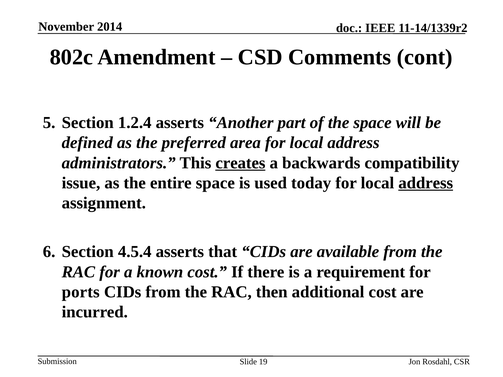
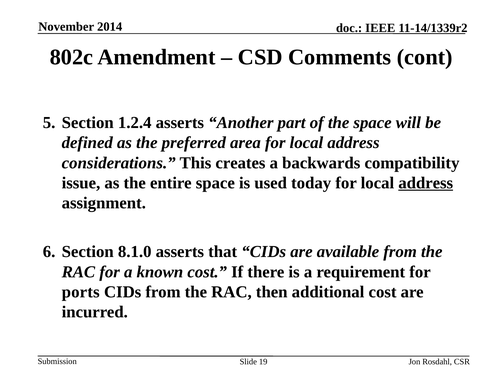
administrators: administrators -> considerations (119, 163)
creates underline: present -> none (240, 163)
4.5.4: 4.5.4 -> 8.1.0 (135, 252)
